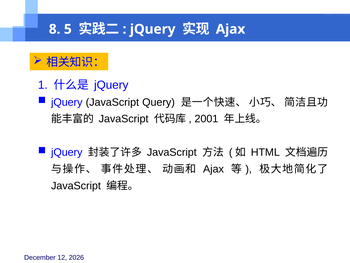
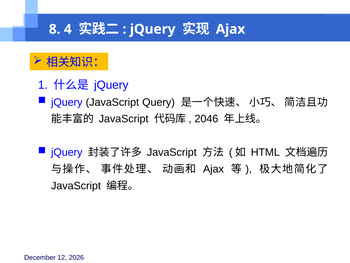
5: 5 -> 4 (68, 29)
2001: 2001 -> 2046 (206, 119)
